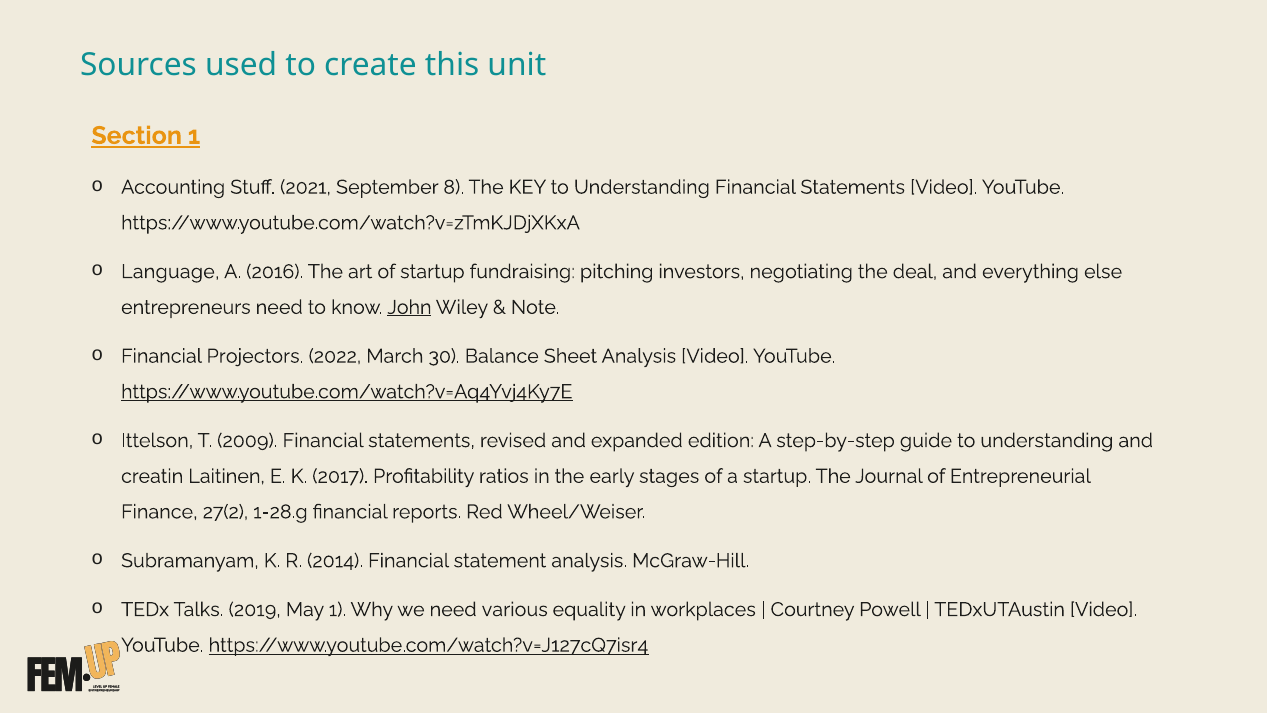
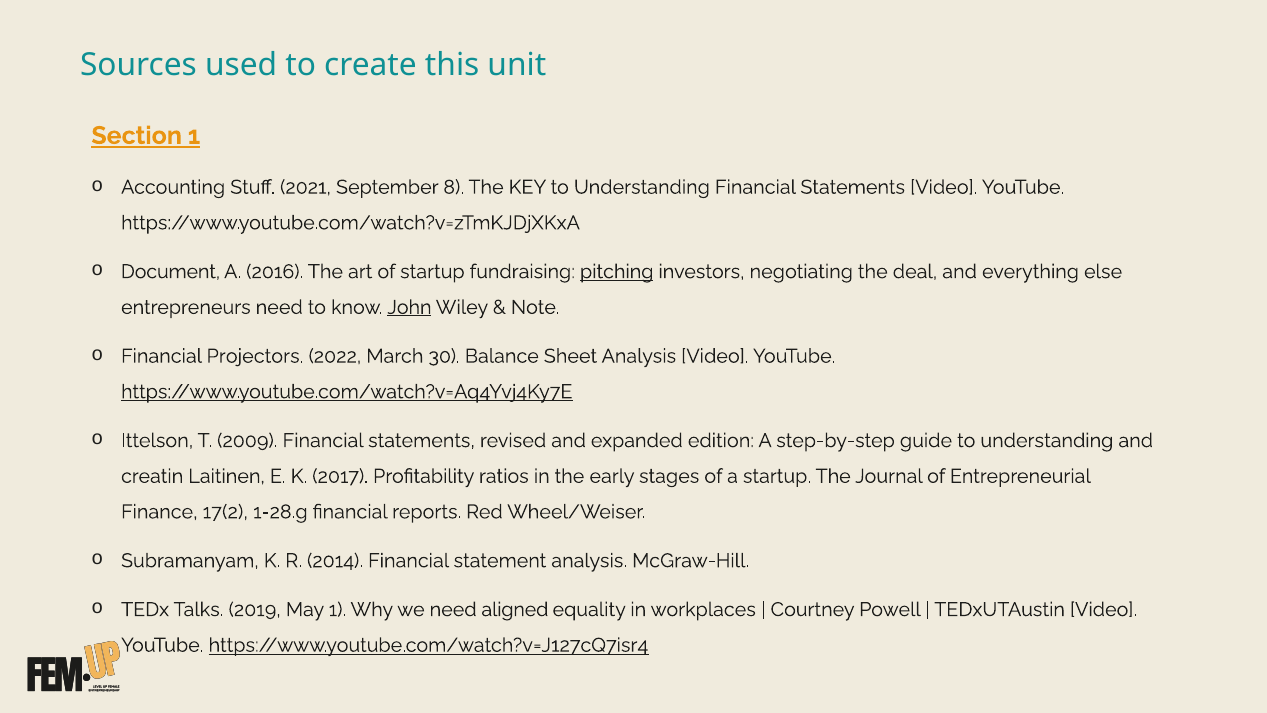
Language: Language -> Document (170, 272)
pitching underline: none -> present (617, 272)
27(2: 27(2 -> 17(2 (225, 512)
various: various -> aligned (515, 609)
